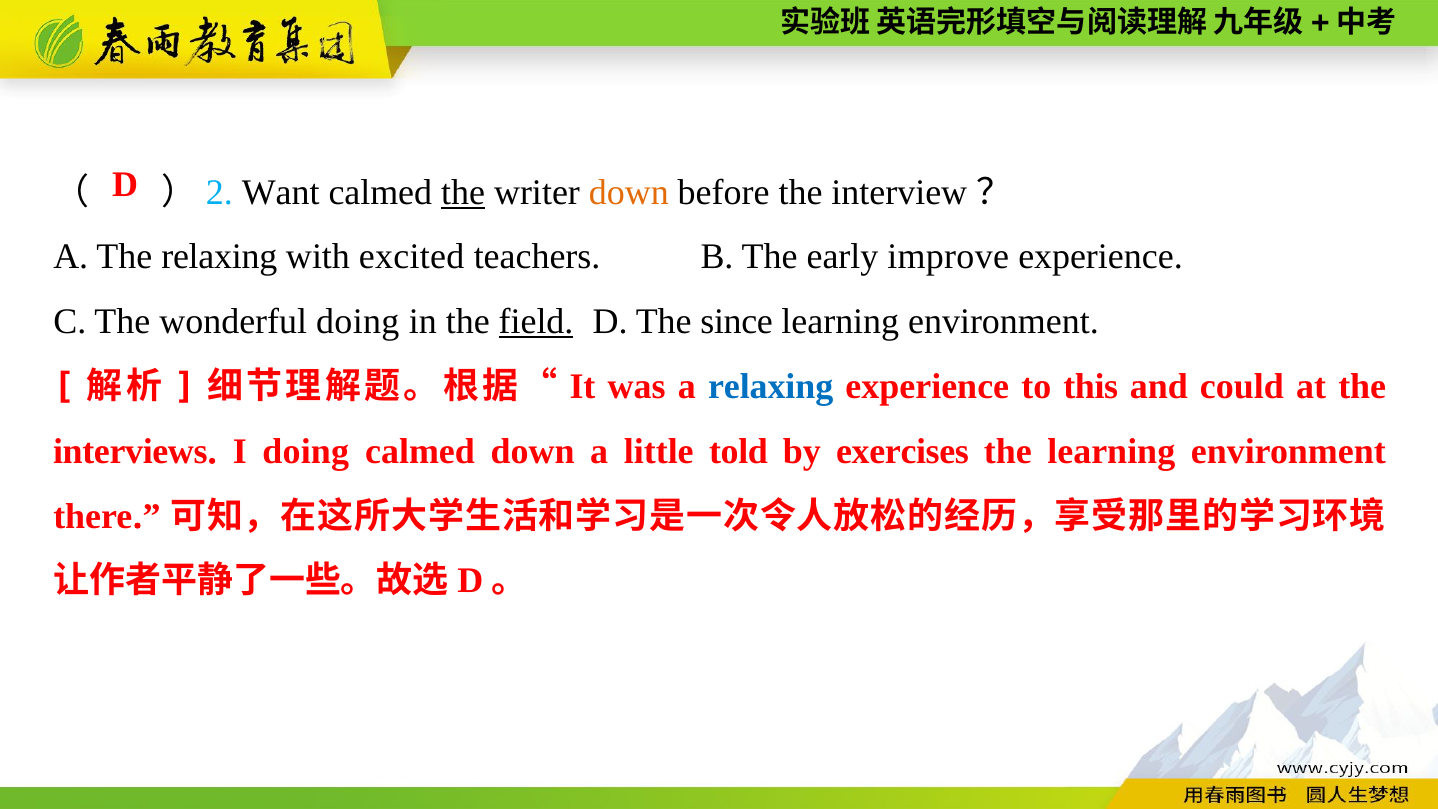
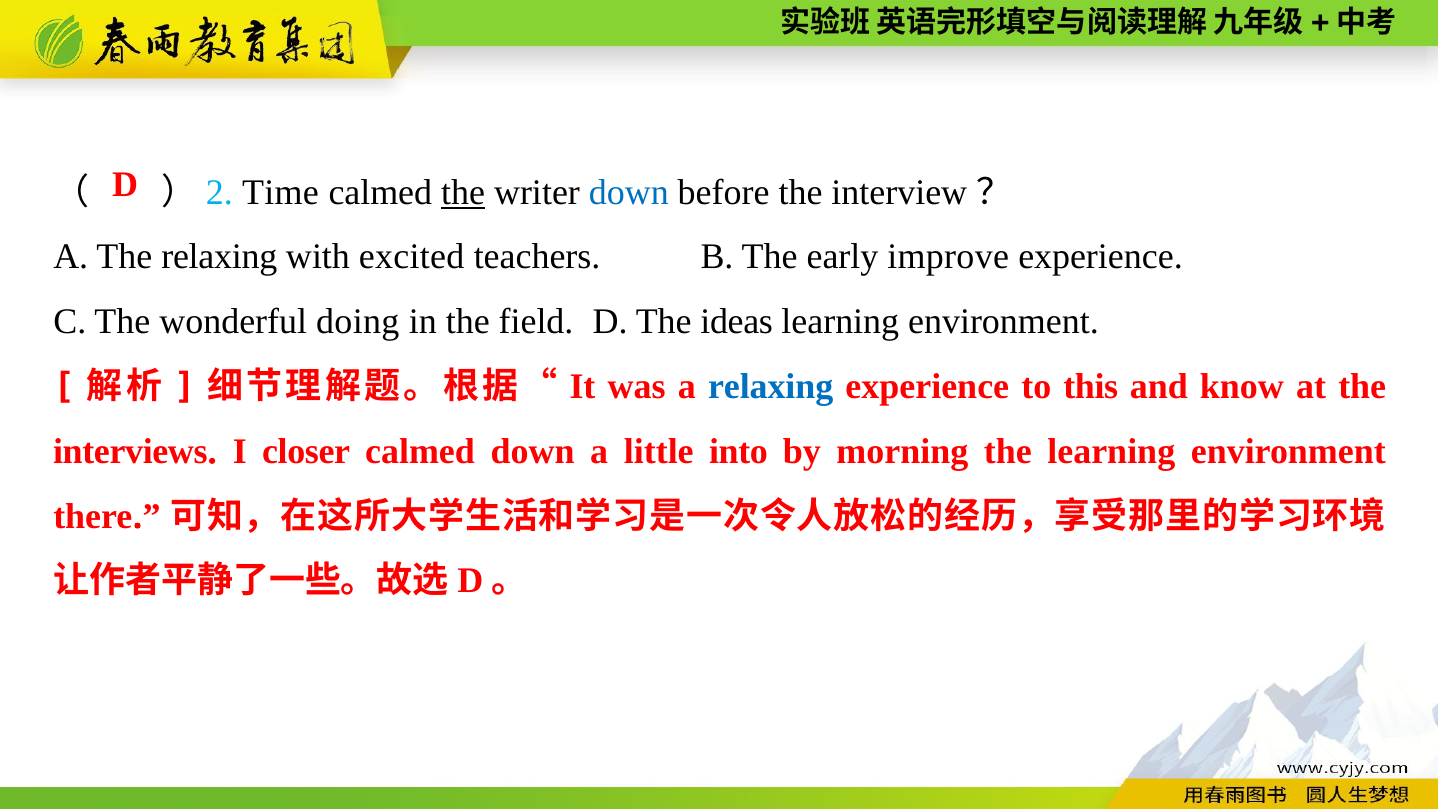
Want: Want -> Time (280, 192)
down colour: orange -> blue (629, 192)
field underline: present -> none (536, 322)
since: since -> ideas (737, 322)
could: could -> know (1242, 387)
I doing: doing -> closer (306, 452)
told: told -> into (738, 452)
exercises: exercises -> morning (902, 452)
